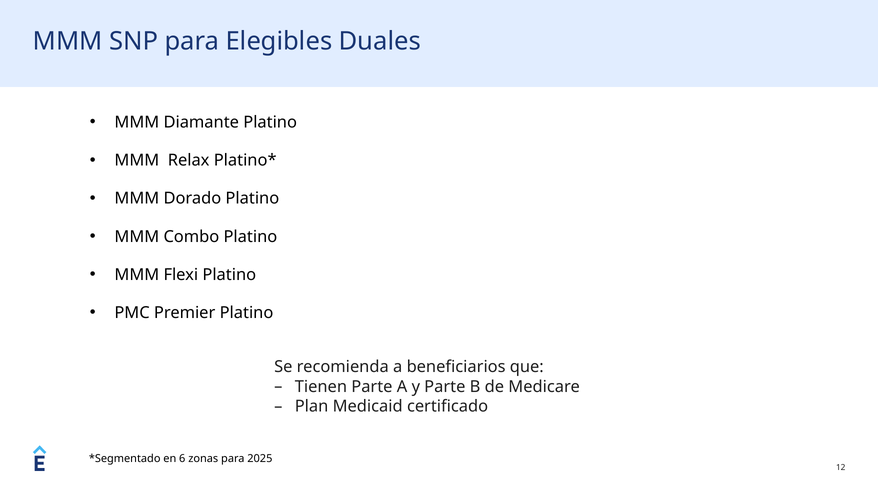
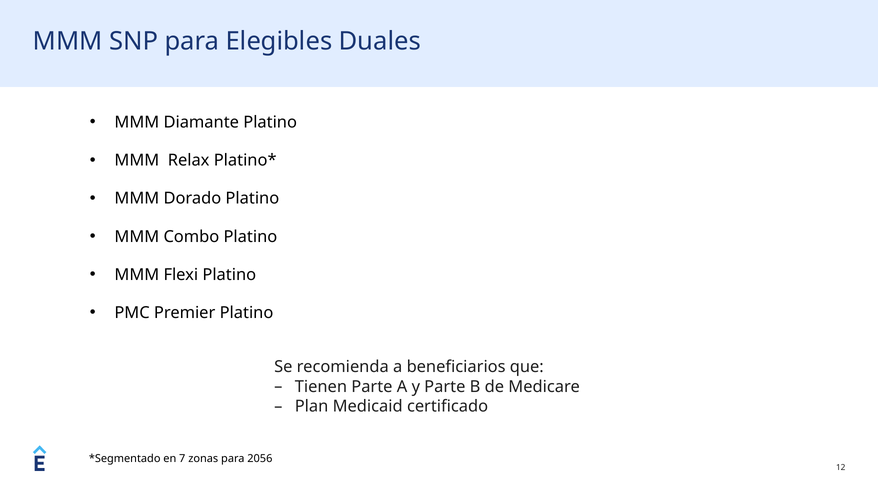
6: 6 -> 7 (182, 458)
2025: 2025 -> 2056 (260, 458)
